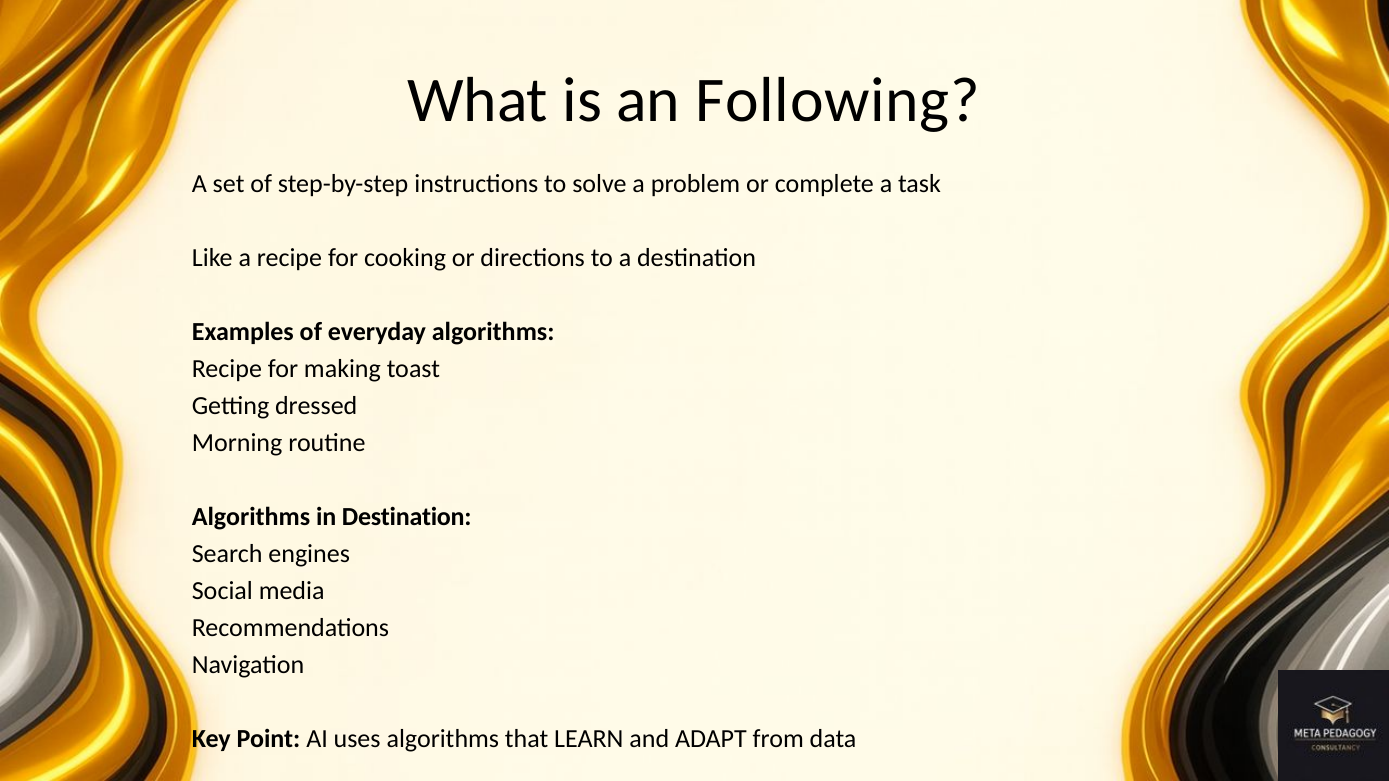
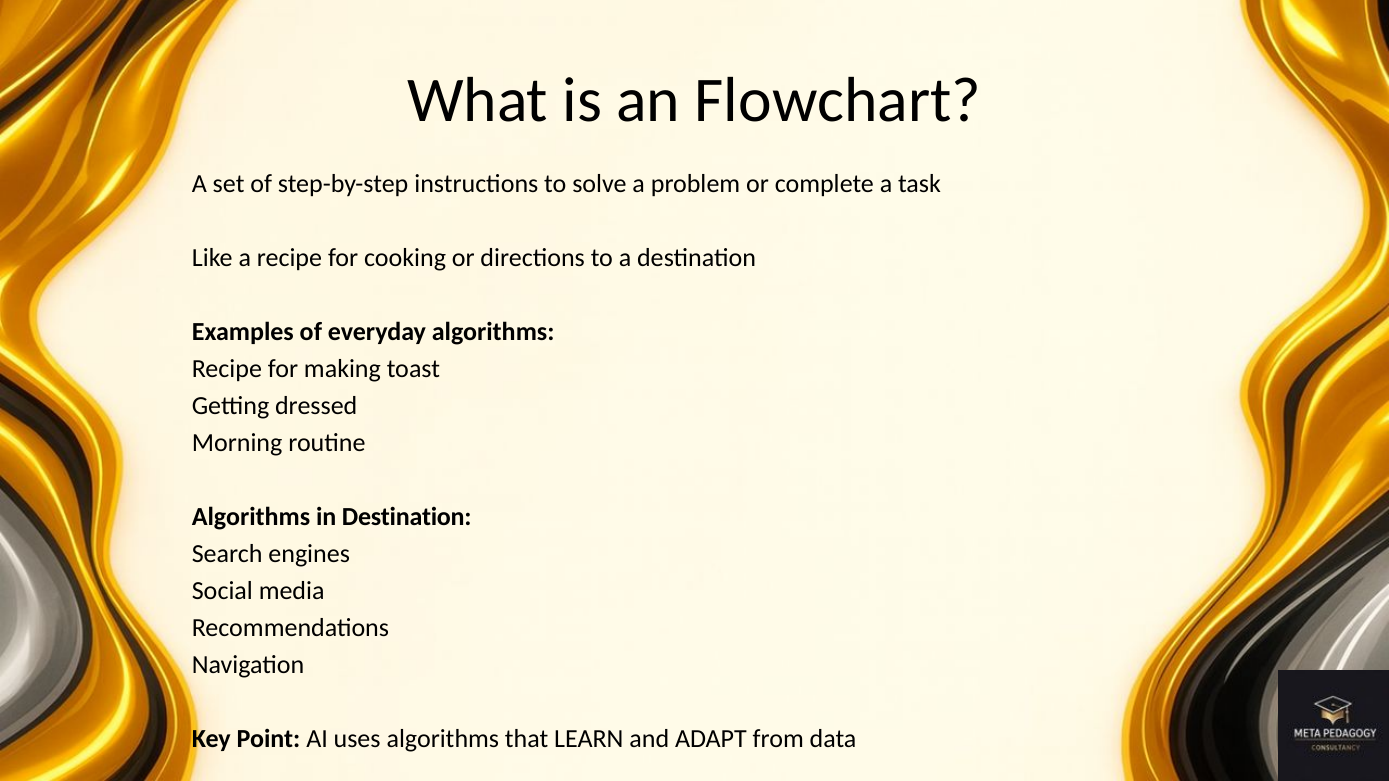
Following: Following -> Flowchart (838, 101)
